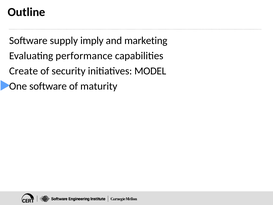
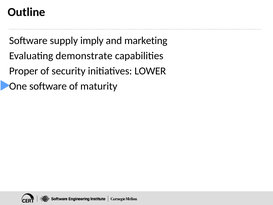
performance: performance -> demonstrate (84, 56)
Create: Create -> Proper (24, 71)
MODEL: MODEL -> LOWER (150, 71)
